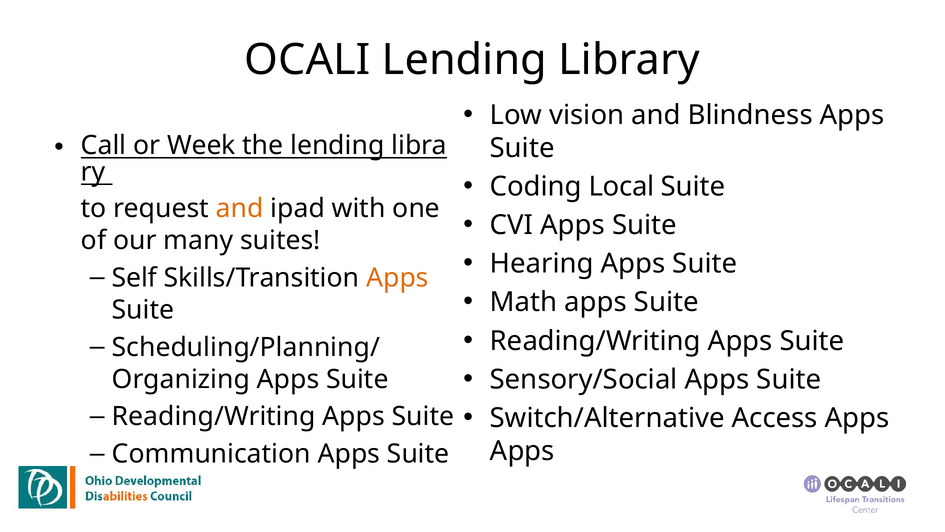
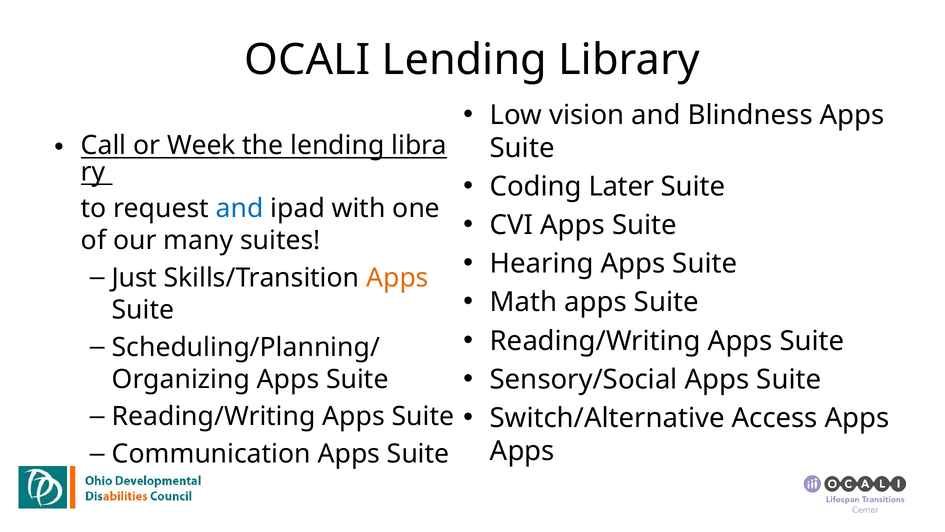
Local: Local -> Later (621, 187)
and colour: orange -> blue (240, 208)
Self: Self -> Just (134, 278)
